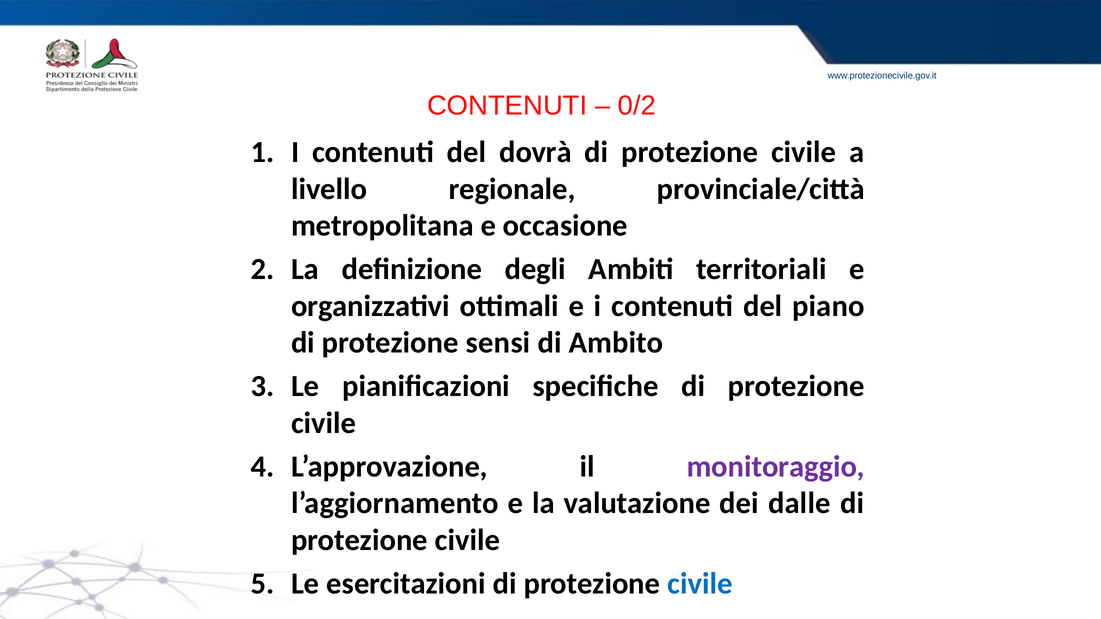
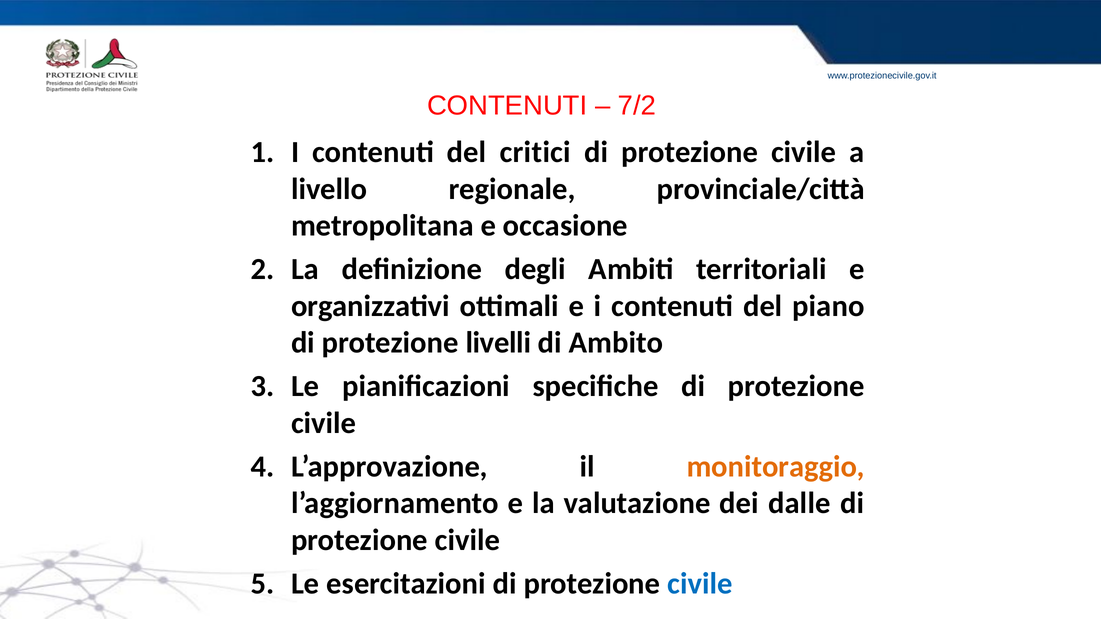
0/2: 0/2 -> 7/2 (637, 106)
dovrà: dovrà -> critici (535, 152)
sensi: sensi -> livelli (498, 343)
monitoraggio colour: purple -> orange (776, 467)
